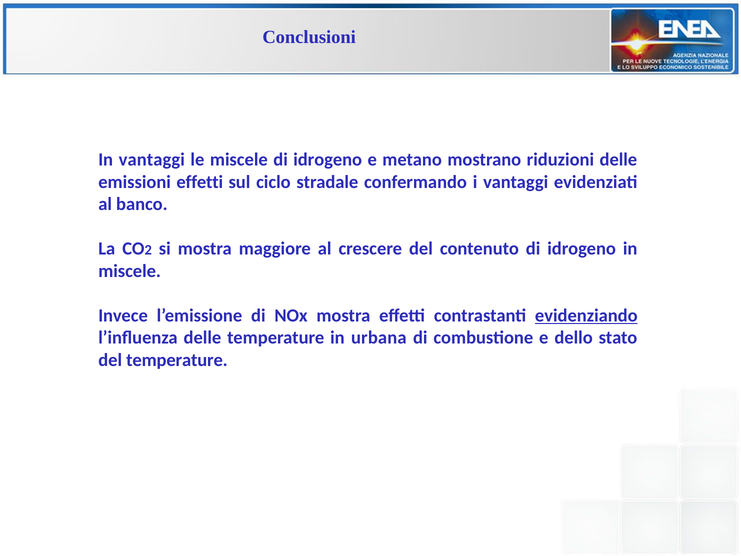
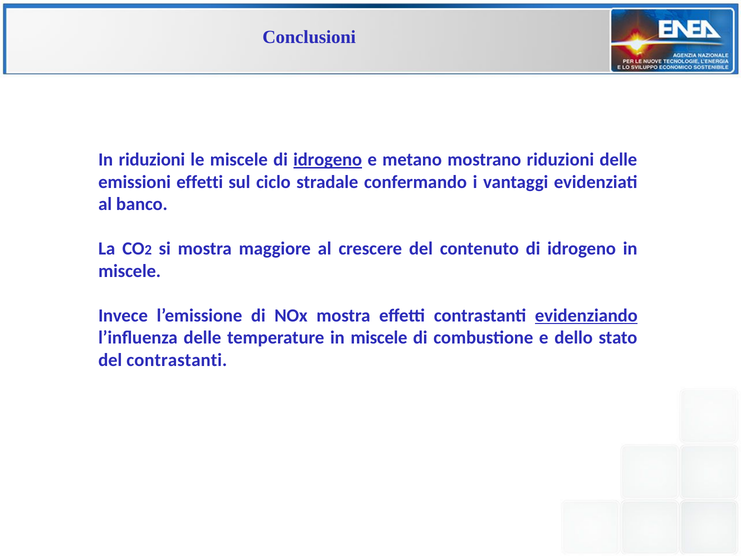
In vantaggi: vantaggi -> riduzioni (152, 160)
idrogeno underline: none -> present (328, 160)
temperature in urbana: urbana -> miscele (379, 338)
del temperature: temperature -> contrastanti (177, 360)
